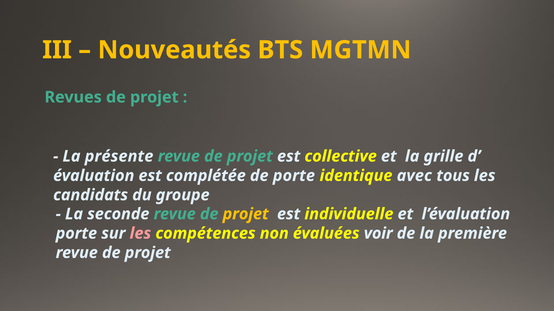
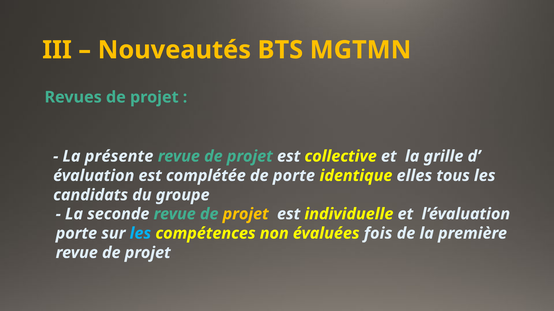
avec: avec -> elles (414, 176)
les colour: pink -> light blue (140, 234)
voir: voir -> fois (378, 234)
